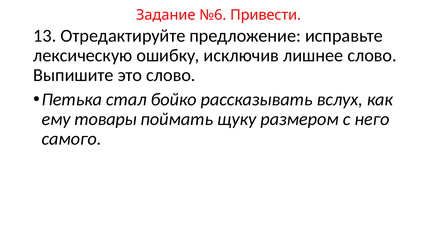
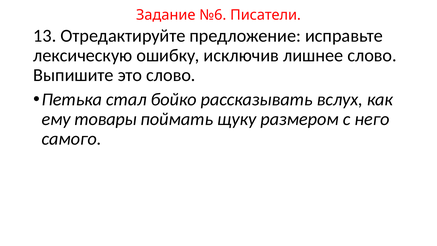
Привести: Привести -> Писатели (266, 15)
